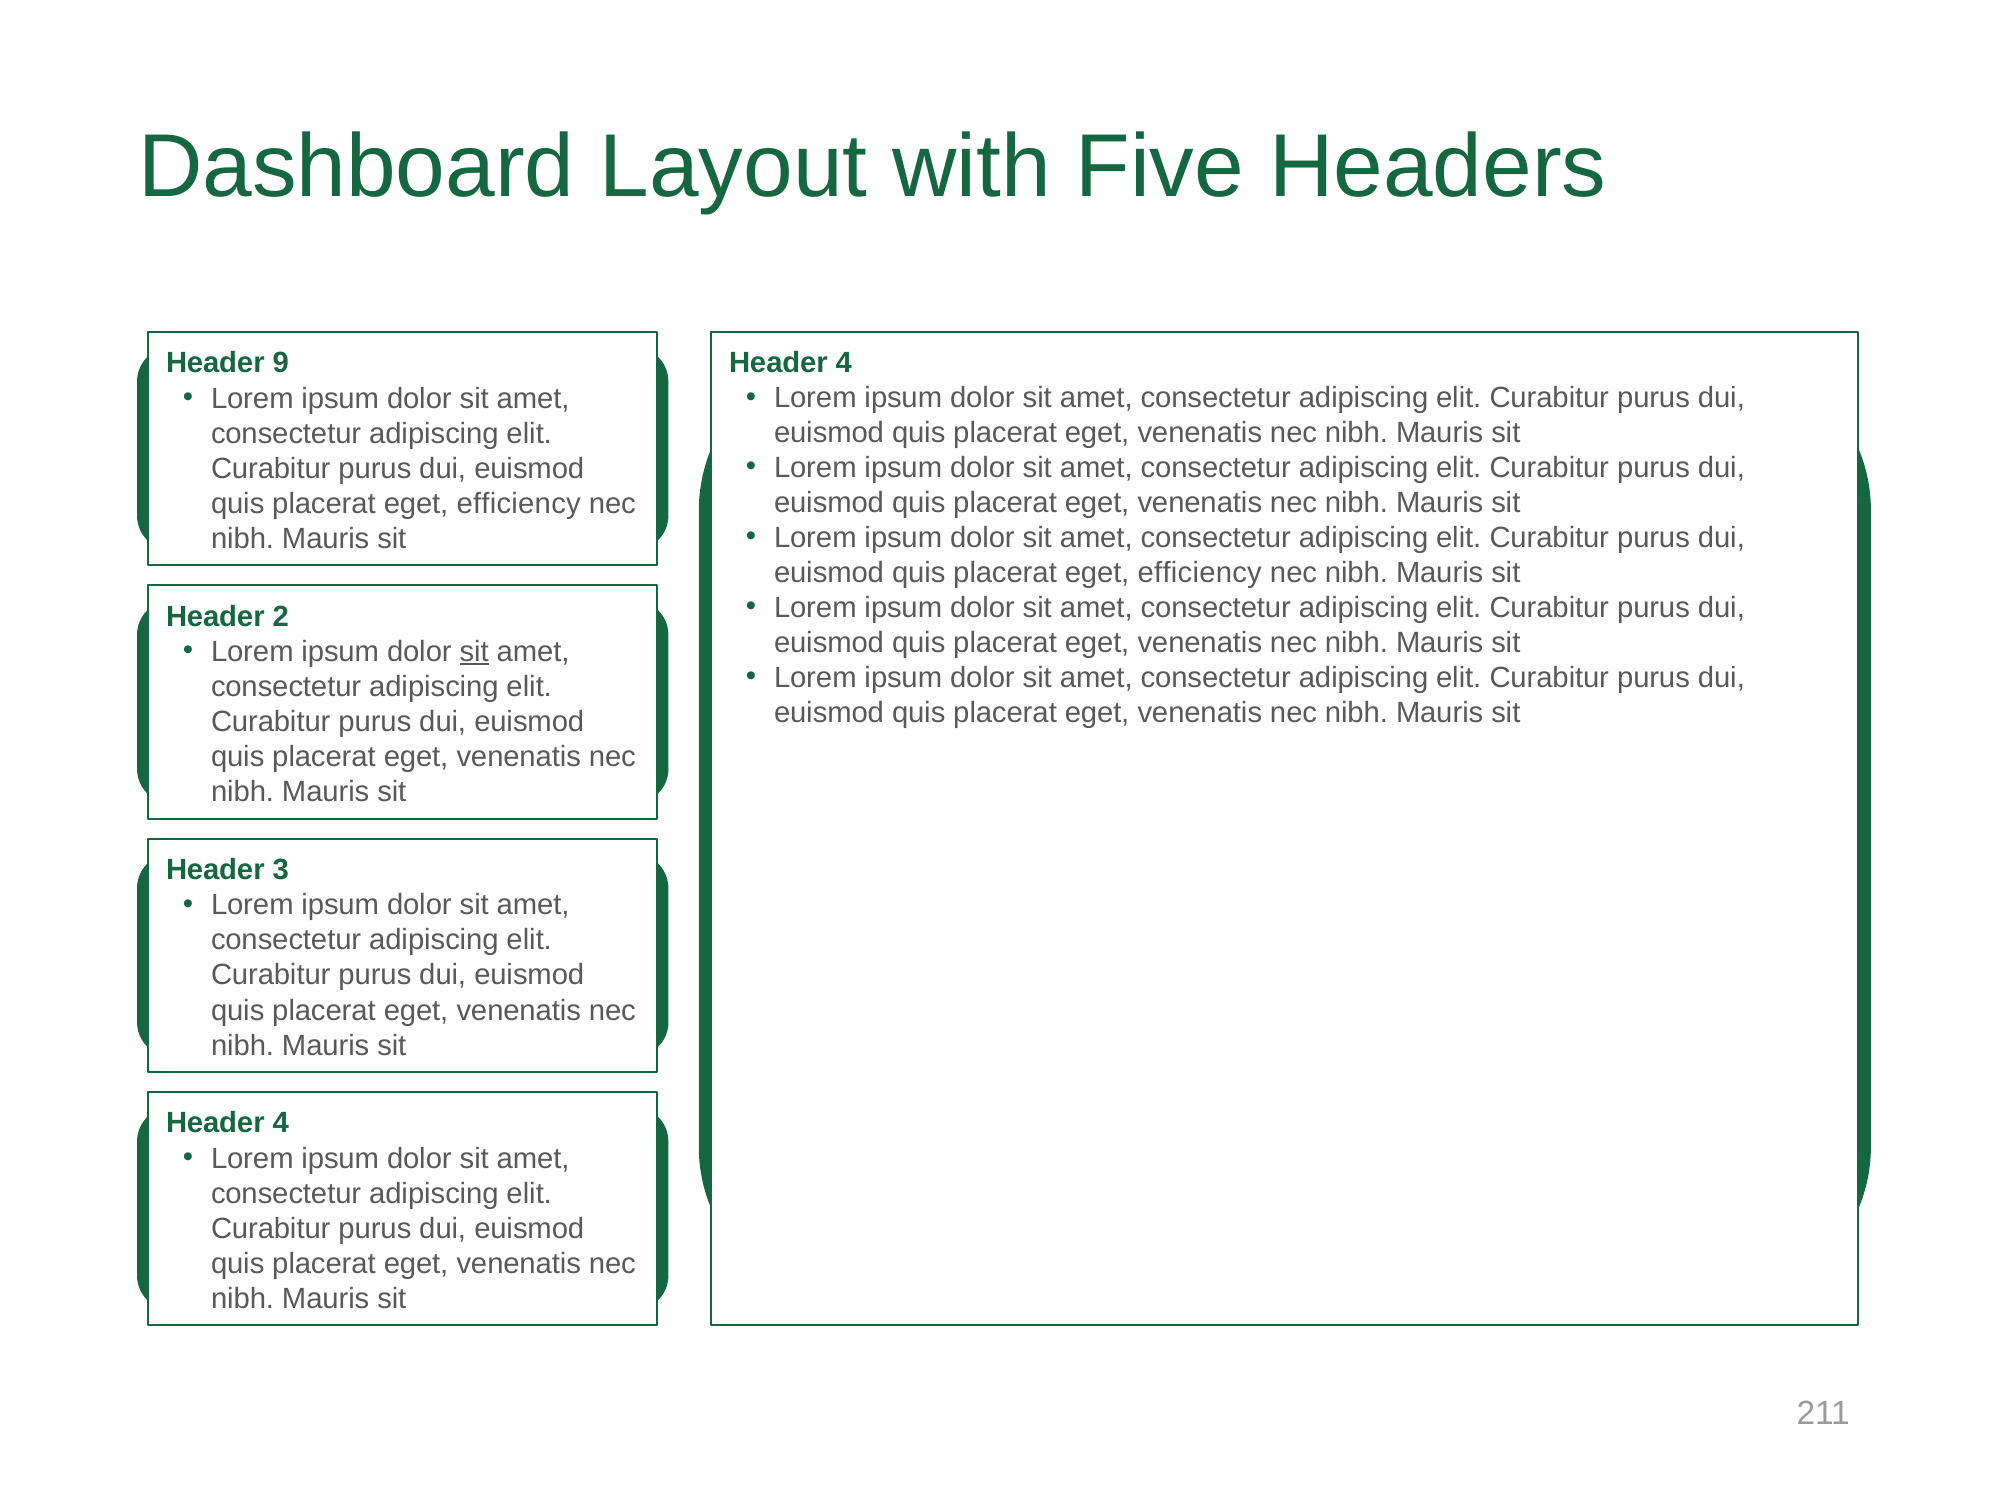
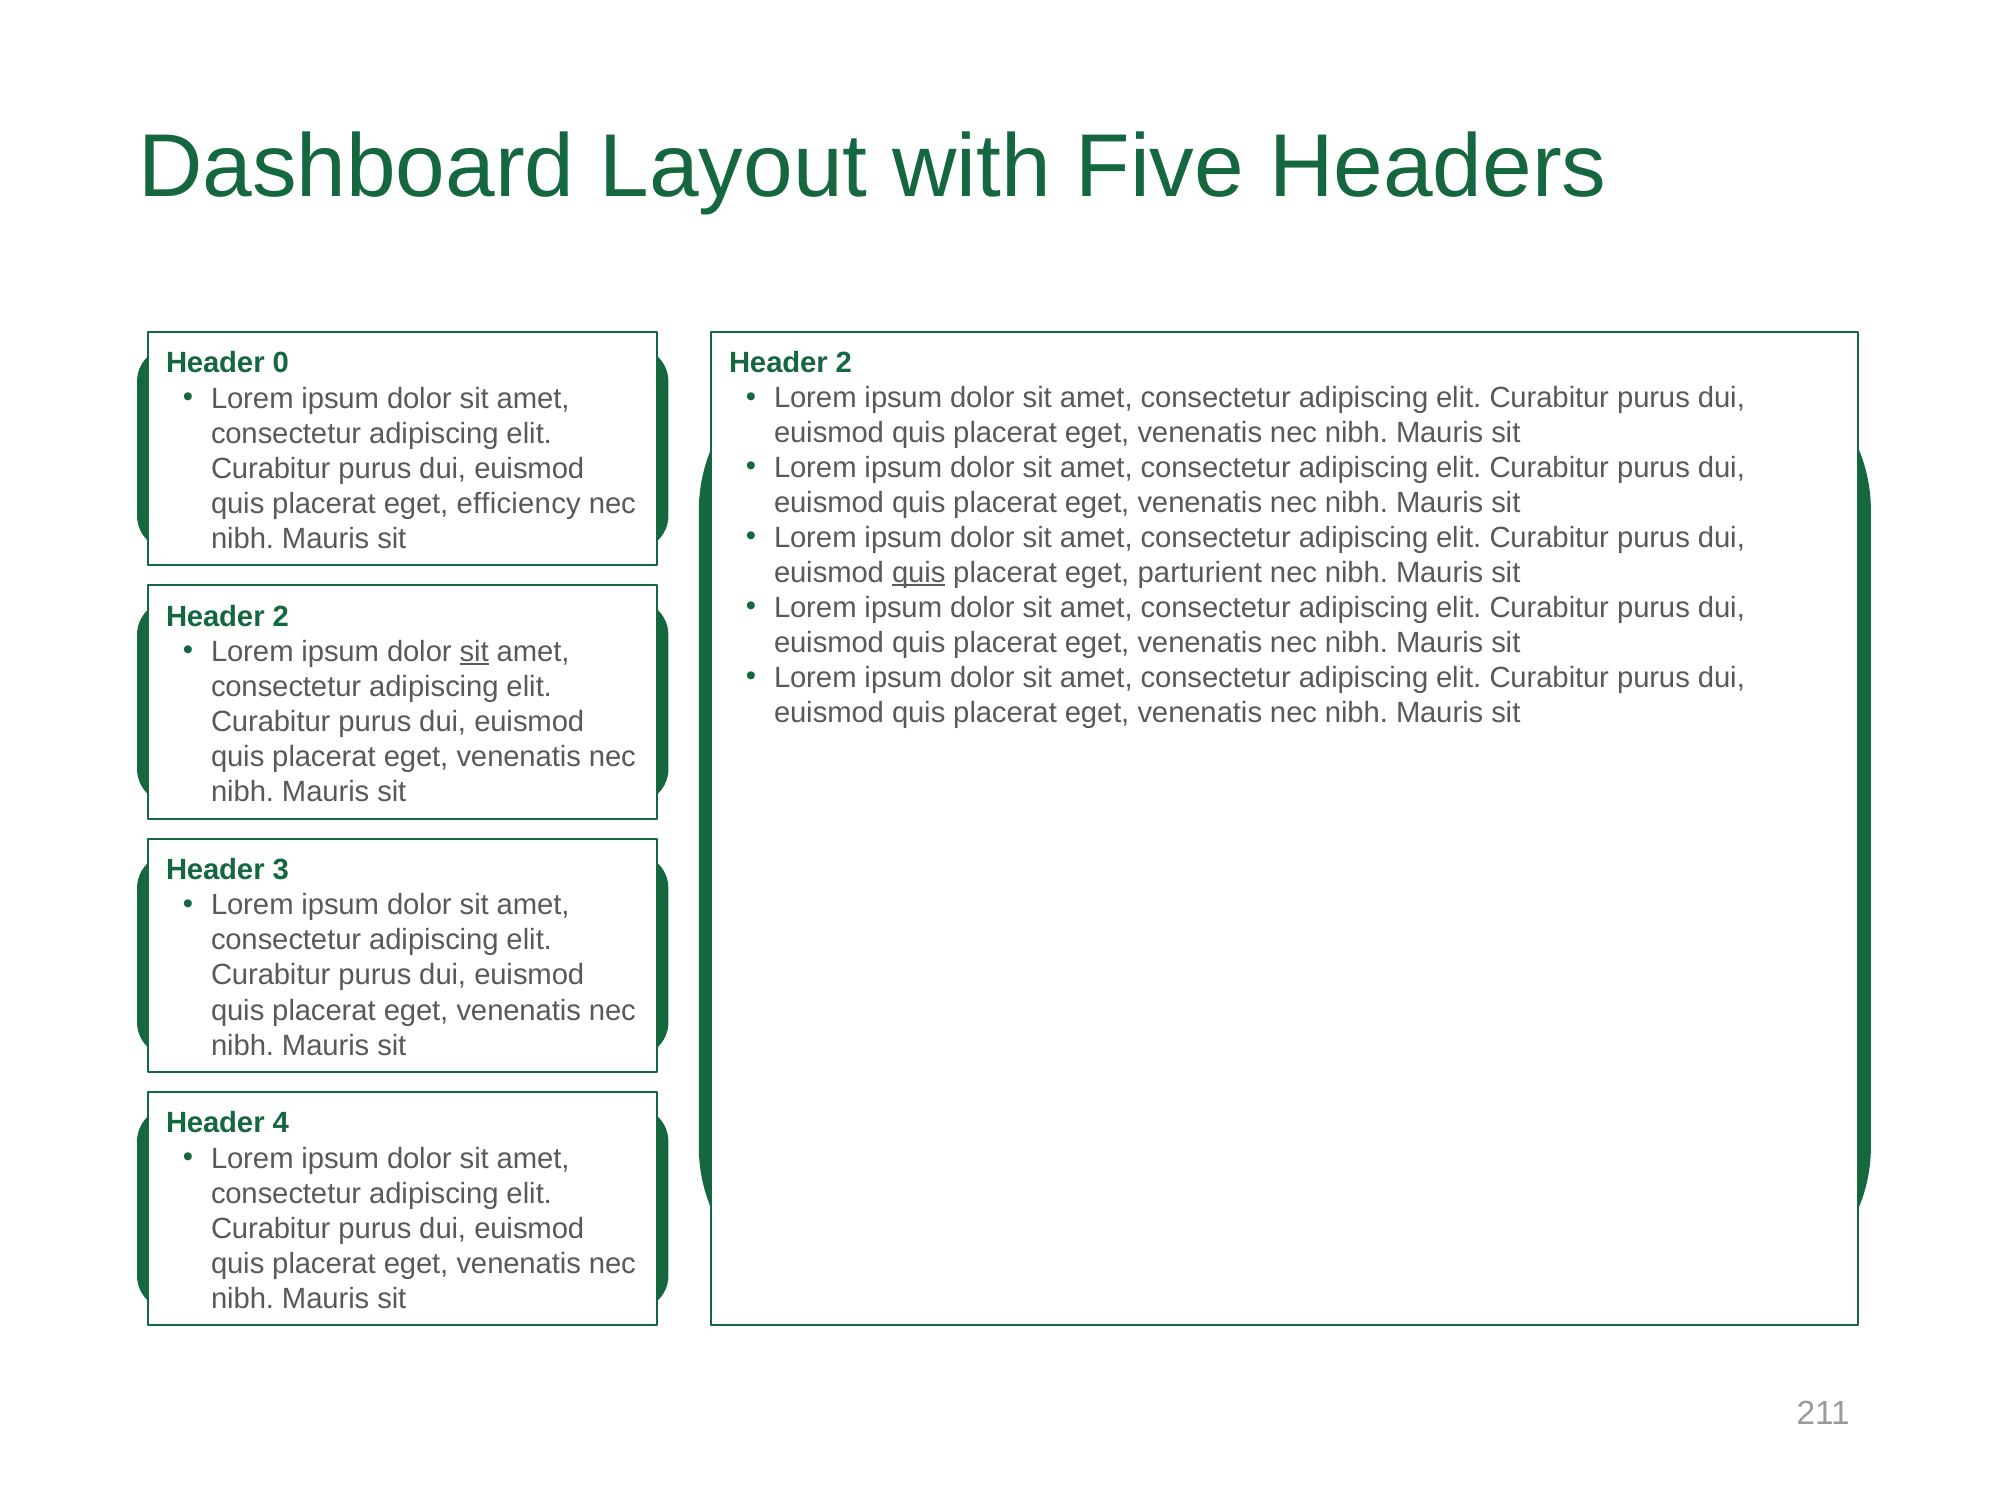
4: 4 -> 2 (844, 363)
9: 9 -> 0 (281, 363)
quis underline: none -> present (919, 573)
efficiency: efficiency -> parturient (1200, 573)
